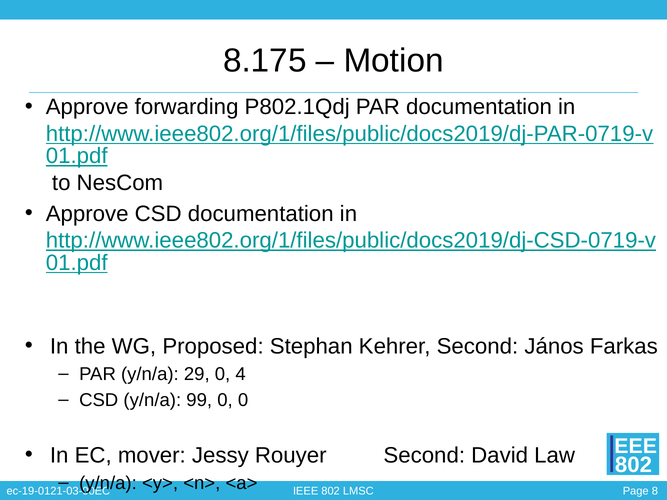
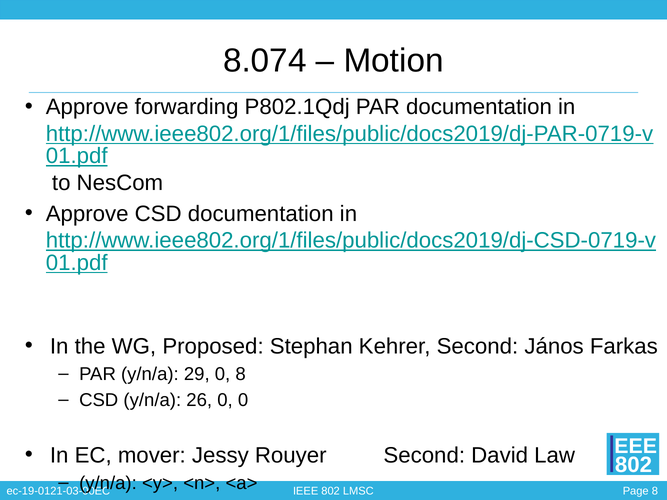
8.175: 8.175 -> 8.074 (265, 61)
0 4: 4 -> 8 (241, 374)
99: 99 -> 26 (199, 400)
